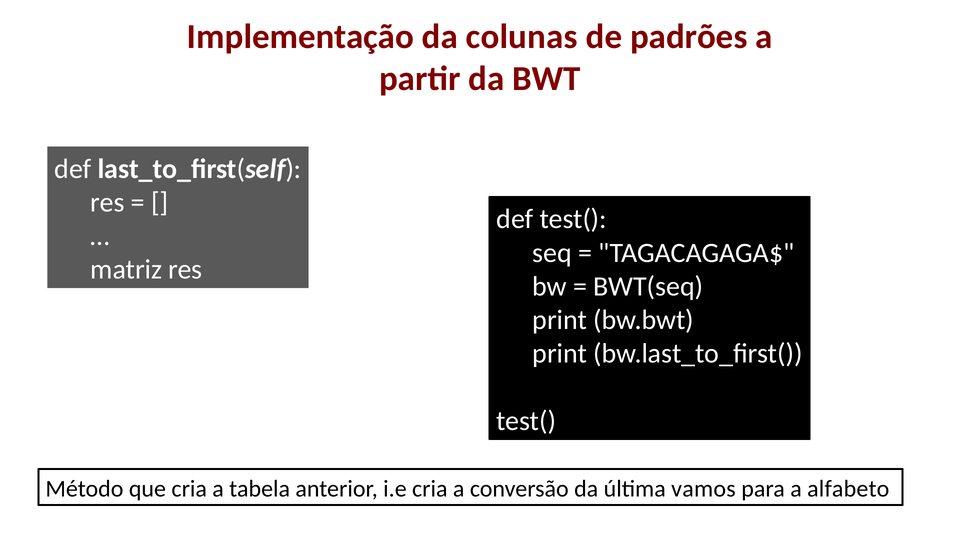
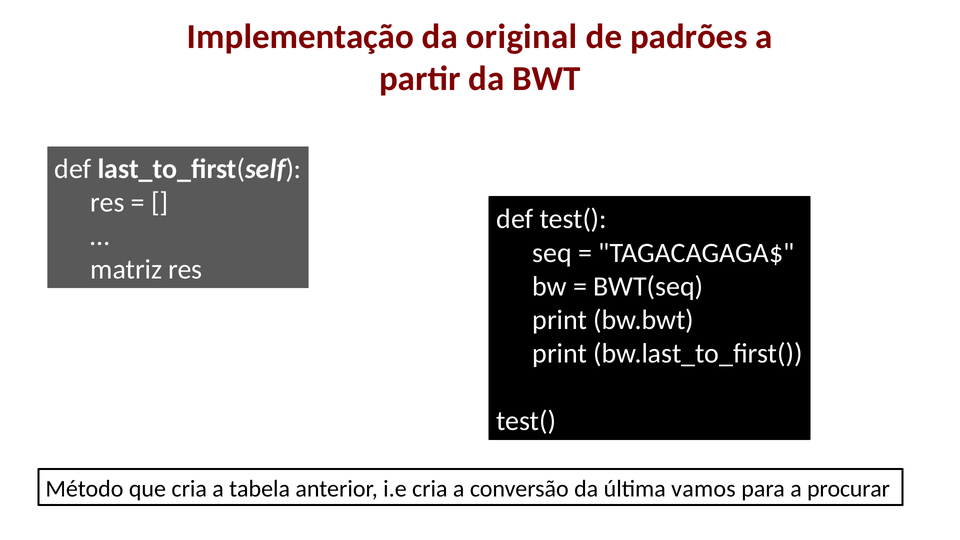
colunas: colunas -> original (522, 37)
alfabeto: alfabeto -> procurar (848, 489)
